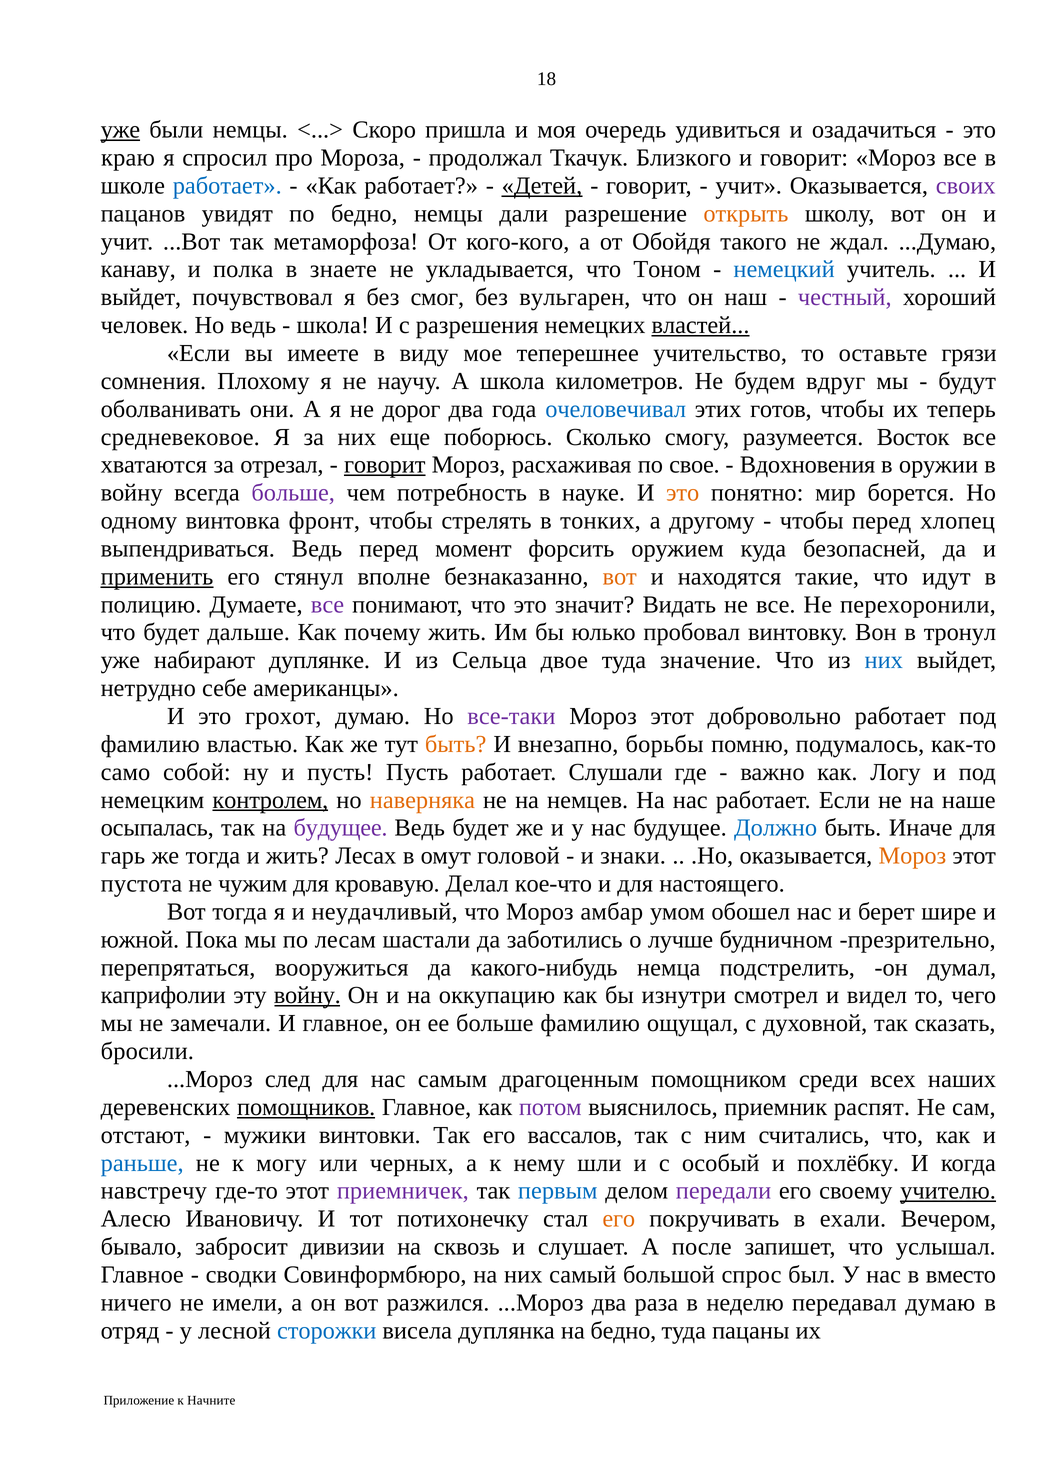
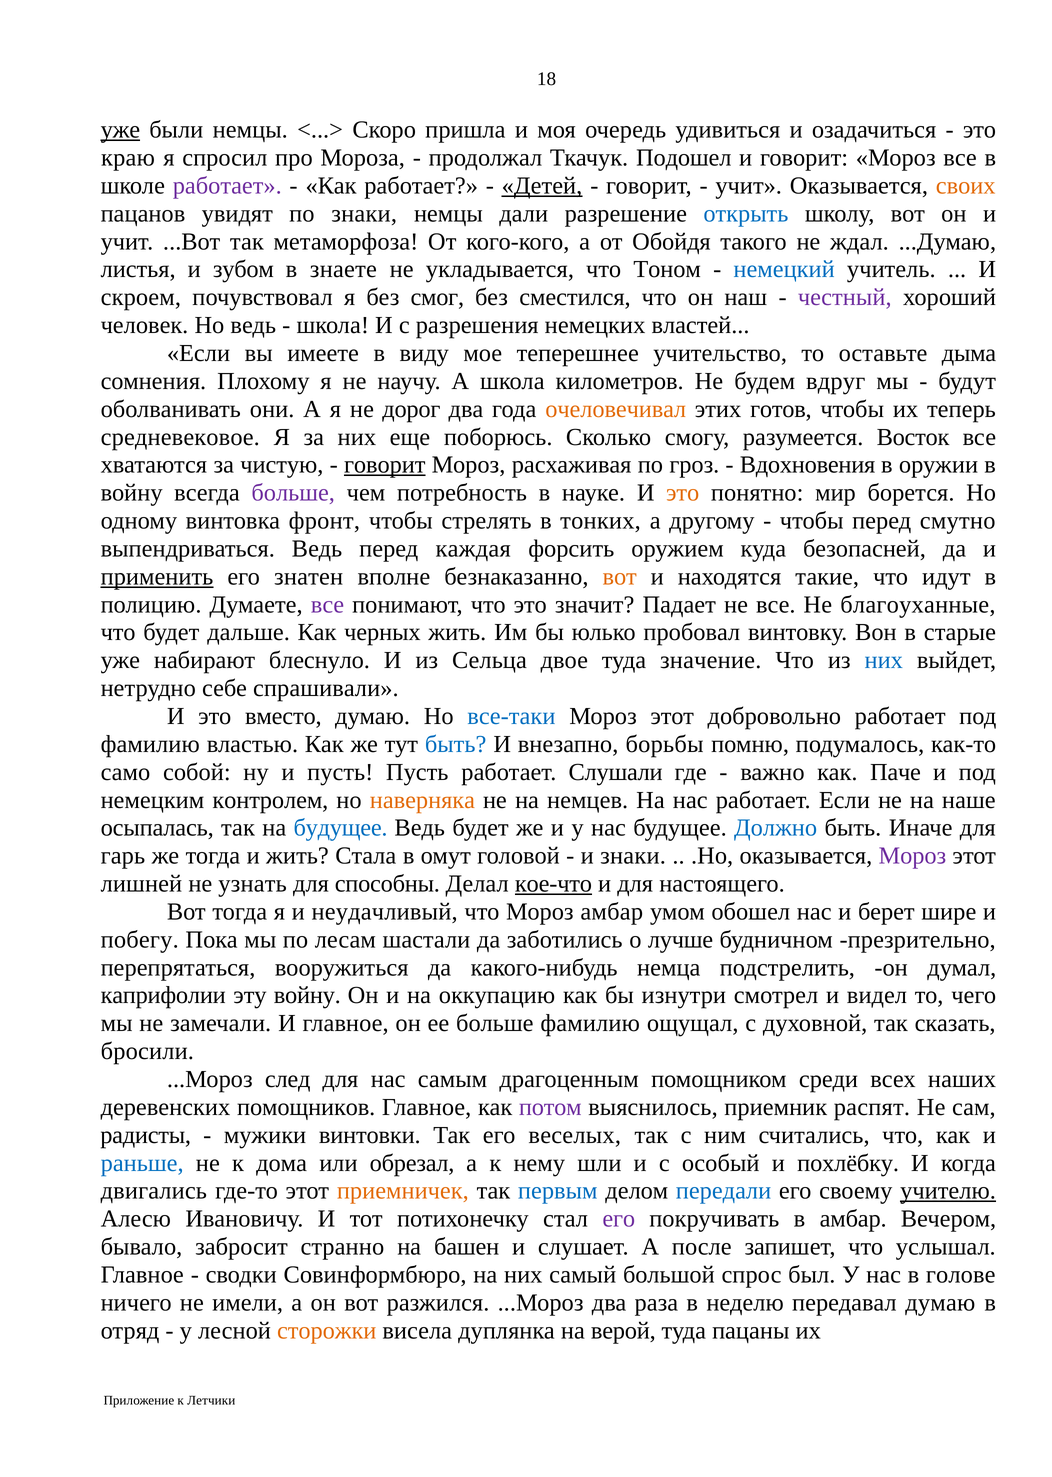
Близкого: Близкого -> Подошел (684, 158)
работает colour: blue -> purple (227, 186)
своих colour: purple -> orange (966, 186)
по бедно: бедно -> знаки (364, 214)
открыть colour: orange -> blue (746, 214)
канаву: канаву -> листья (138, 269)
полка: полка -> зубом (243, 269)
выйдет: выйдет -> скроем (141, 297)
вульгарен: вульгарен -> сместился (575, 297)
властей underline: present -> none (701, 325)
грязи: грязи -> дыма (969, 353)
очеловечивал colour: blue -> orange (616, 409)
отрезал: отрезал -> чистую (282, 465)
свое: свое -> гроз (694, 465)
хлопец: хлопец -> смутно (958, 521)
момент: момент -> каждая (473, 549)
стянул: стянул -> знатен (309, 577)
Видать: Видать -> Падает (679, 604)
перехоронили: перехоронили -> благоуханные (918, 604)
почему: почему -> черных (382, 632)
тронул: тронул -> старые (960, 632)
дуплянке: дуплянке -> блеснуло (319, 660)
американцы: американцы -> спрашивали (326, 688)
грохот: грохот -> вместо (283, 716)
все-таки colour: purple -> blue (511, 716)
быть colour: orange -> blue (456, 744)
Логу: Логу -> Паче (895, 772)
контролем underline: present -> none (270, 800)
будущее colour: purple -> blue (341, 828)
Лесах: Лесах -> Стала (366, 856)
Мороз colour: orange -> purple (912, 856)
пустота: пустота -> лишней (141, 884)
чужим: чужим -> узнать (253, 884)
кровавую: кровавую -> способны (387, 884)
кое-что underline: none -> present (553, 884)
южной: южной -> побегу (140, 940)
войну underline: present -> none (307, 995)
помощников underline: present -> none (306, 1107)
отстают: отстают -> радисты (146, 1135)
вассалов: вассалов -> веселых (575, 1135)
могу: могу -> дома (282, 1163)
черных: черных -> обрезал (412, 1163)
навстречу: навстречу -> двигались (154, 1191)
приемничек colour: purple -> orange (403, 1191)
передали colour: purple -> blue (724, 1191)
его colour: orange -> purple (619, 1219)
в ехали: ехали -> амбар (853, 1219)
дивизии: дивизии -> странно (342, 1247)
сквозь: сквозь -> башен (467, 1247)
вместо: вместо -> голове (961, 1275)
сторожки colour: blue -> orange (327, 1330)
на бедно: бедно -> верой (623, 1330)
Начните: Начните -> Летчики (211, 1400)
